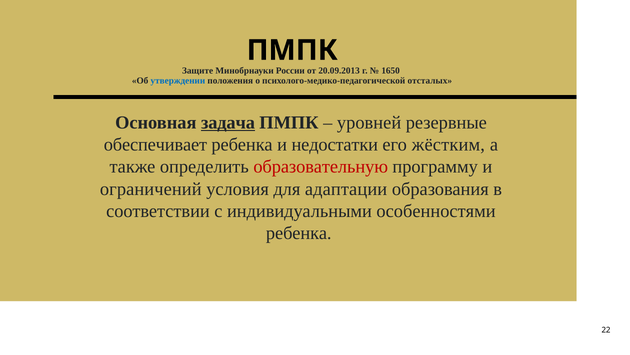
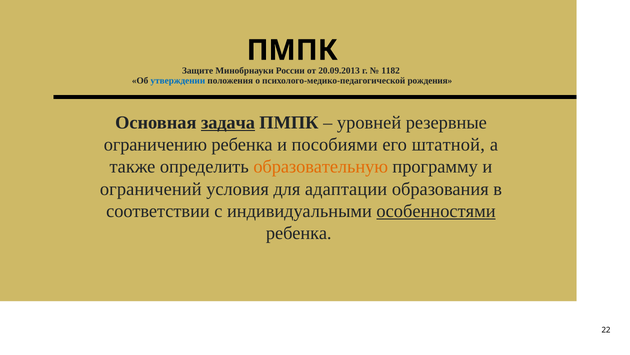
1650: 1650 -> 1182 (391, 71)
отсталых: отсталых -> рождения (430, 81)
обеспечивает: обеспечивает -> ограничению (155, 145)
недостатки: недостатки -> пособиями (335, 145)
жёстким: жёстким -> штатной (448, 145)
образовательную colour: red -> orange (321, 167)
особенностями underline: none -> present (436, 211)
